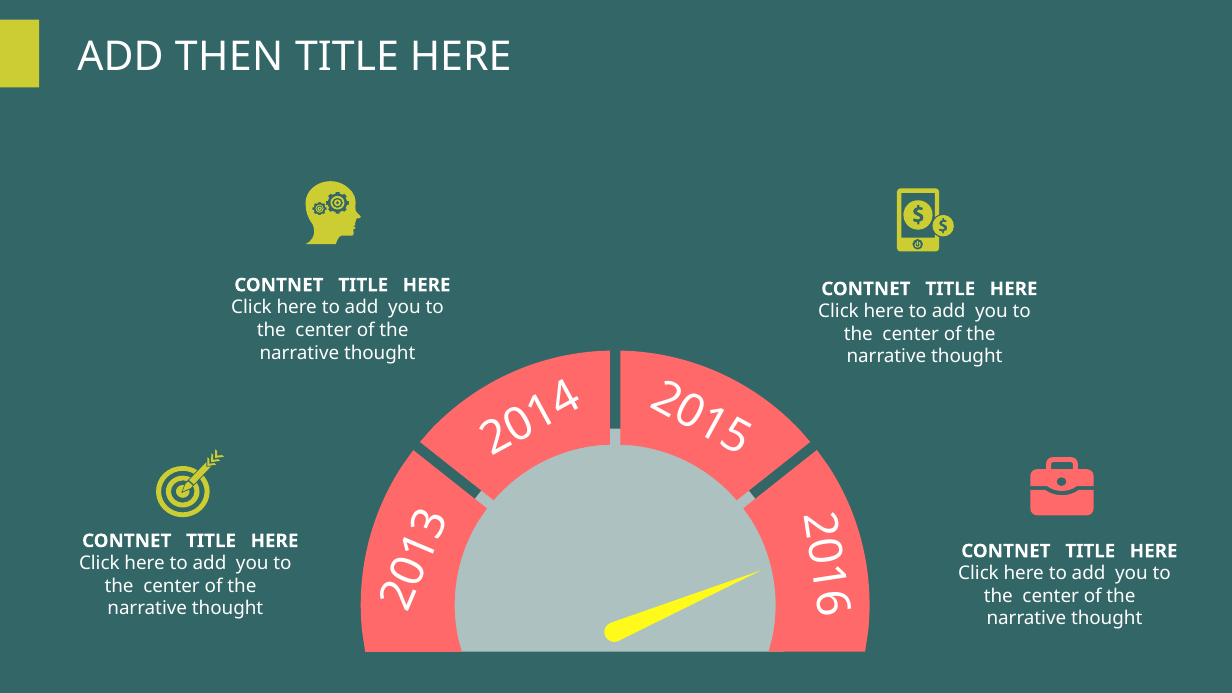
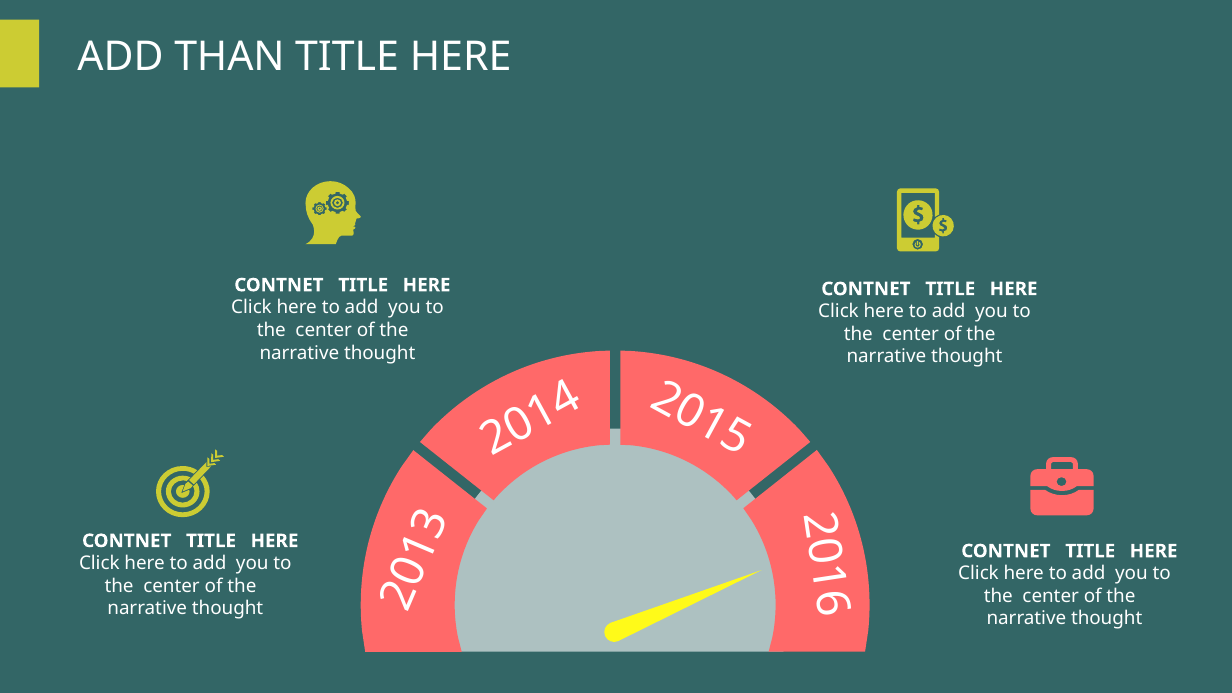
THEN: THEN -> THAN (229, 57)
